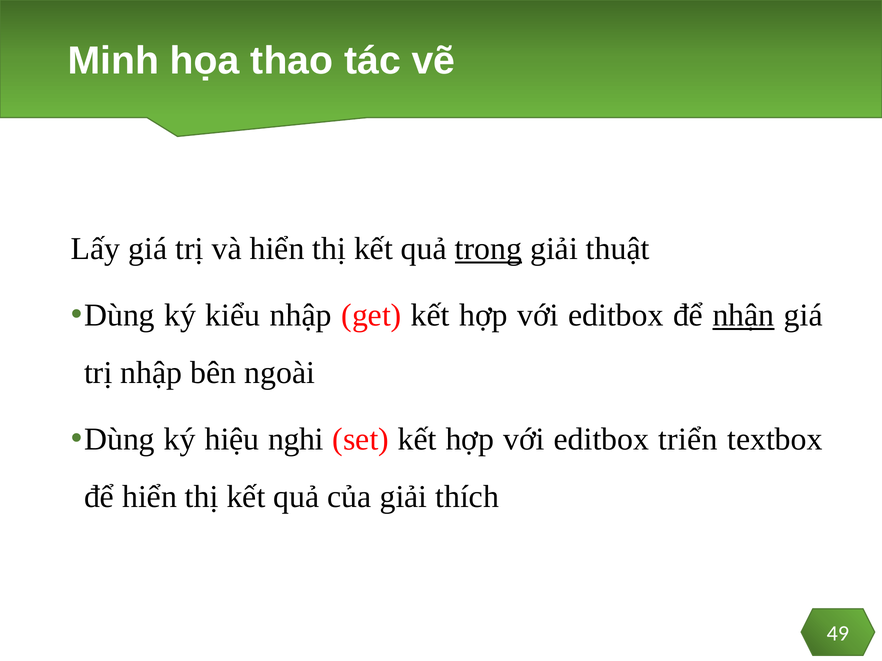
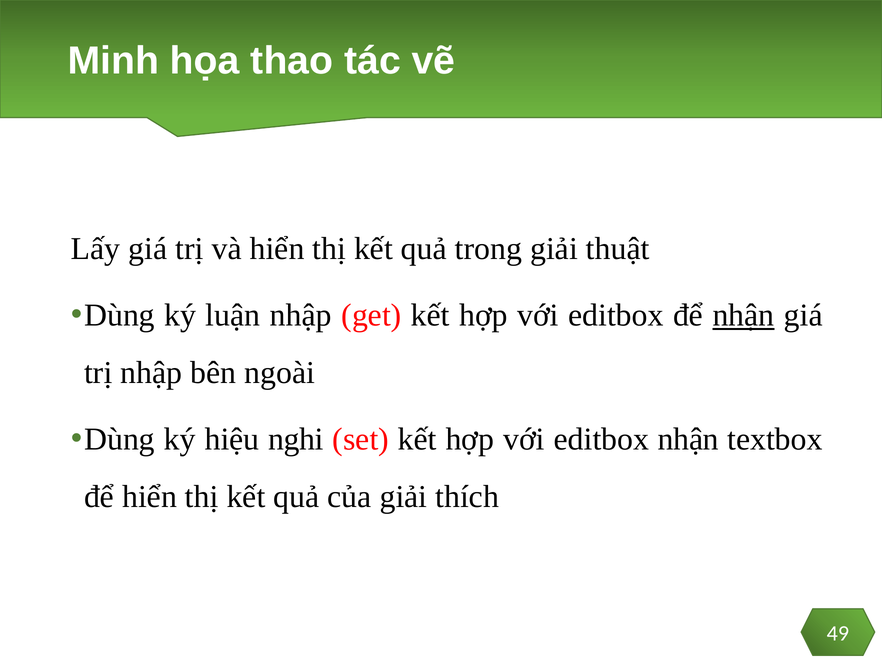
trong underline: present -> none (489, 249)
kiểu: kiểu -> luận (233, 316)
editbox triển: triển -> nhận (688, 440)
